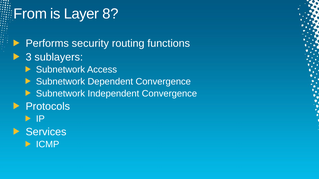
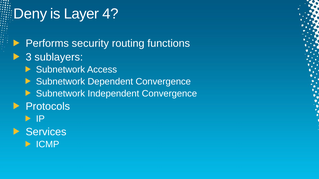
From: From -> Deny (30, 14)
8: 8 -> 4 (111, 14)
